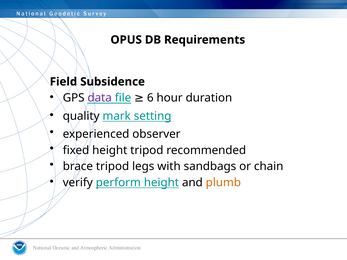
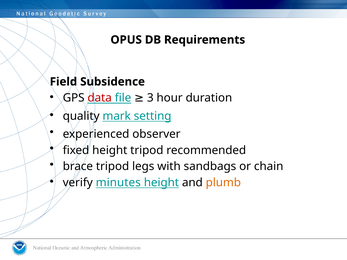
data colour: purple -> red (100, 98)
6: 6 -> 3 (150, 98)
perform: perform -> minutes (118, 183)
